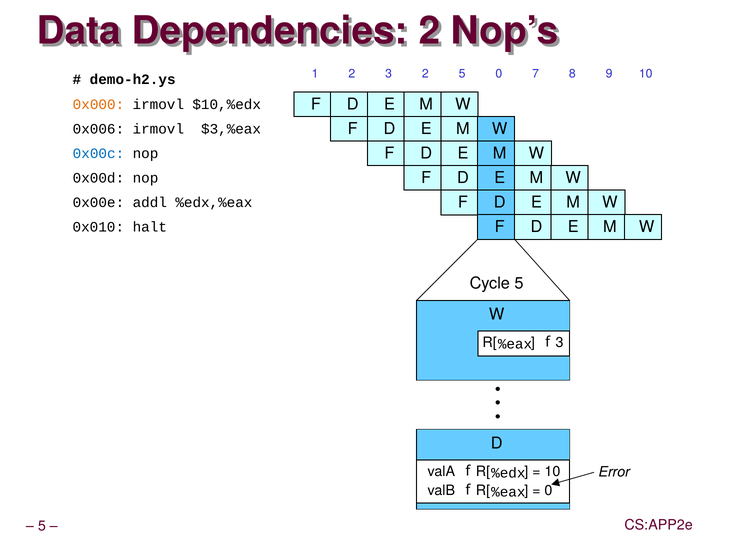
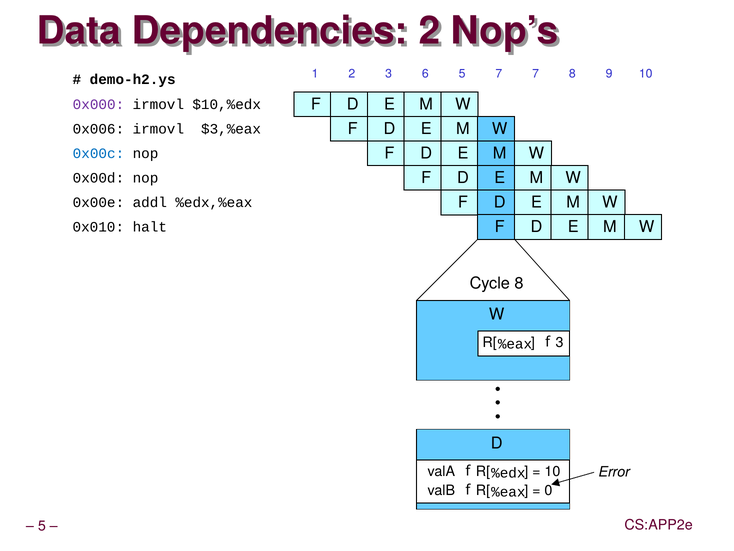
3 2: 2 -> 6 (425, 73)
5 0: 0 -> 7 (499, 73)
0x000 colour: orange -> purple (98, 104)
Cycle 5: 5 -> 8 (519, 283)
